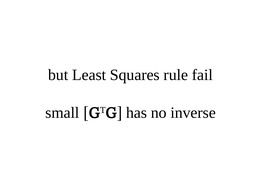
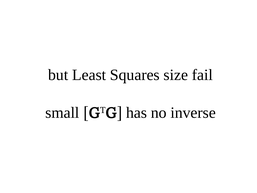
rule: rule -> size (176, 75)
